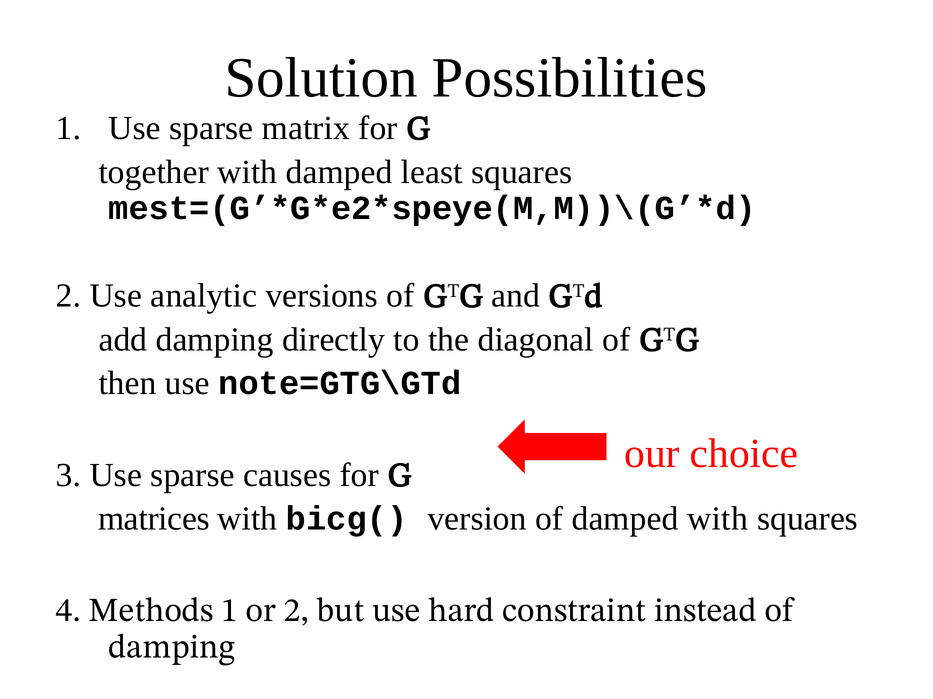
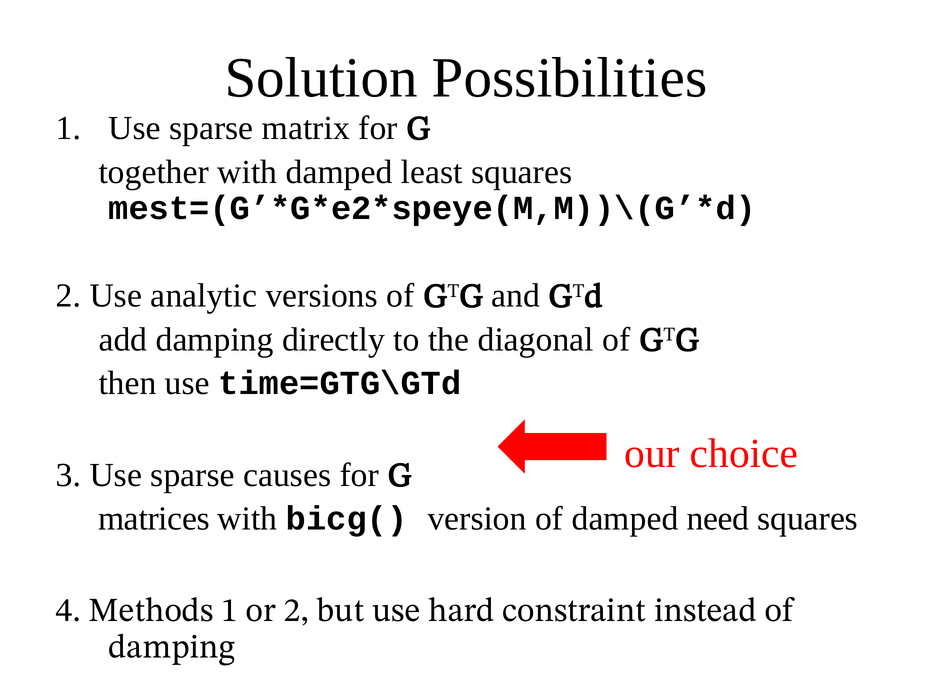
note=GTG\GTd: note=GTG\GTd -> time=GTG\GTd (340, 384)
damped with: with -> need (718, 519)
